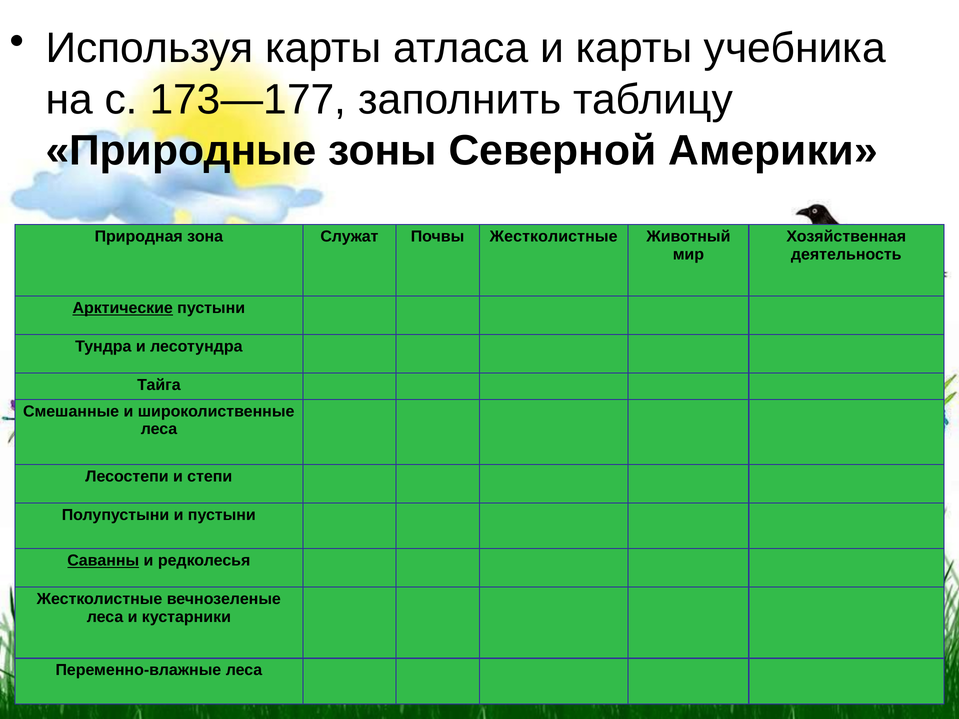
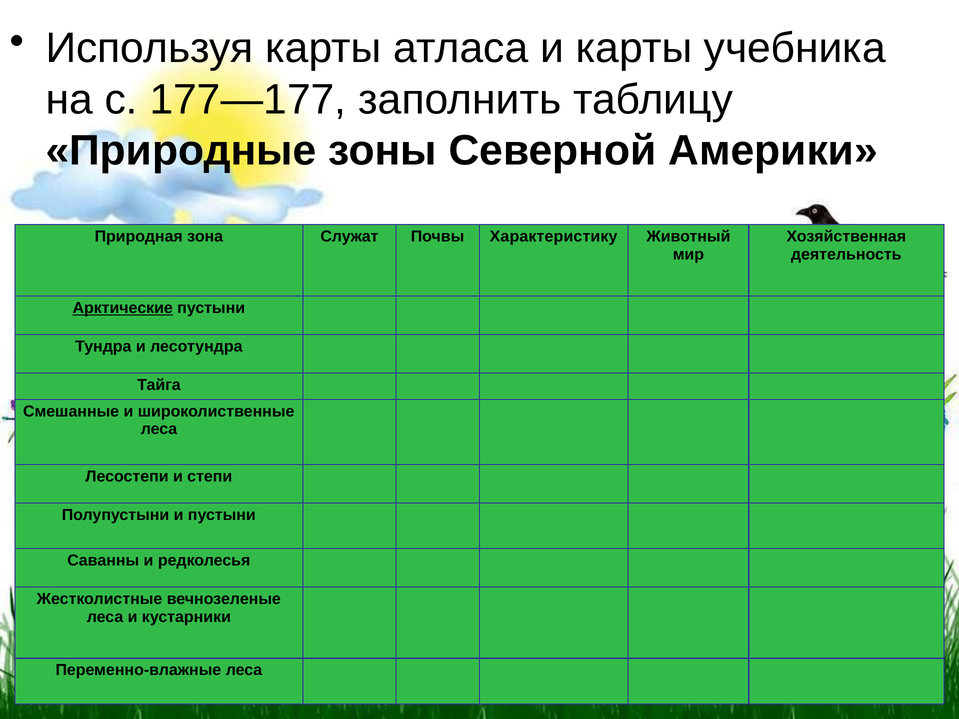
173—177: 173—177 -> 177—177 (248, 100)
Почвы Жестколистные: Жестколистные -> Характеристику (554, 237)
Саванны underline: present -> none (103, 561)
